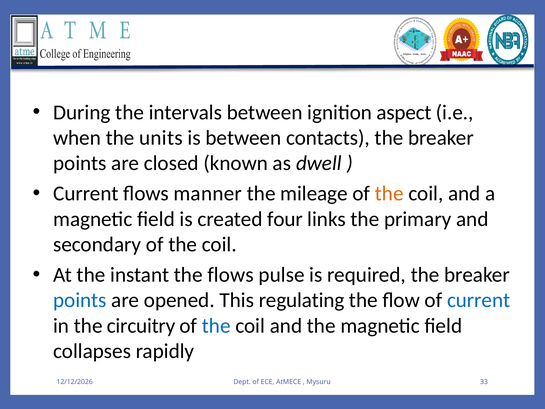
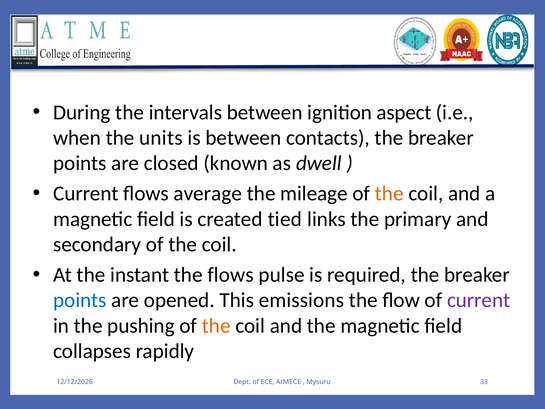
manner: manner -> average (208, 193)
four: four -> tied (285, 219)
regulating: regulating -> emissions (301, 300)
current colour: blue -> purple (479, 300)
circuitry: circuitry -> pushing (141, 326)
the colour: blue -> orange (216, 326)
